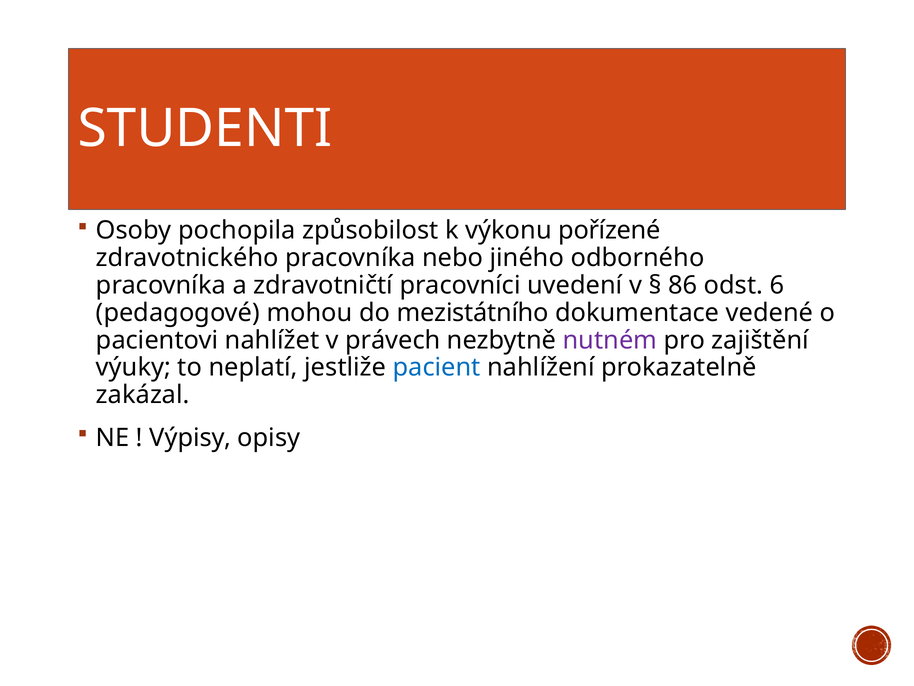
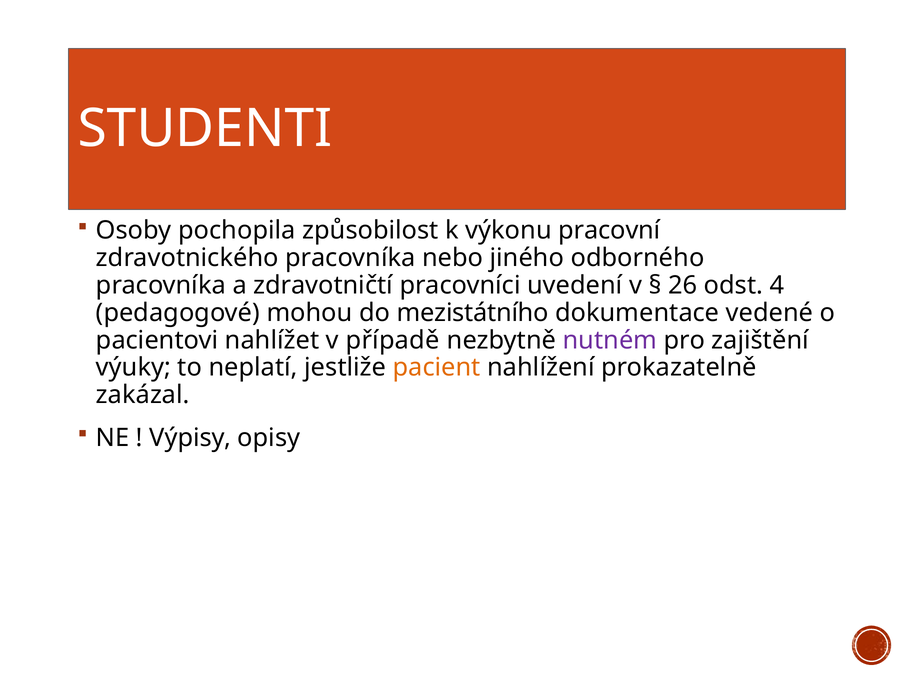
pořízené: pořízené -> pracovní (609, 230)
86: 86 -> 26 (683, 285)
6: 6 -> 4 (777, 285)
právech: právech -> případě (393, 340)
pacient colour: blue -> orange (437, 367)
